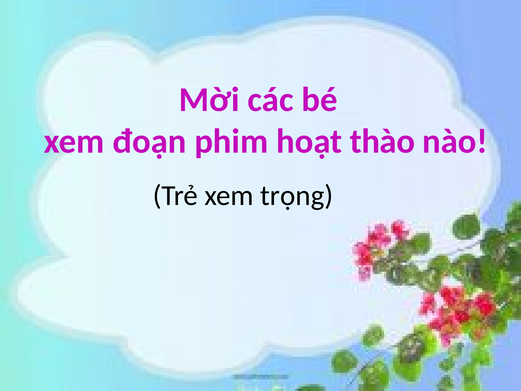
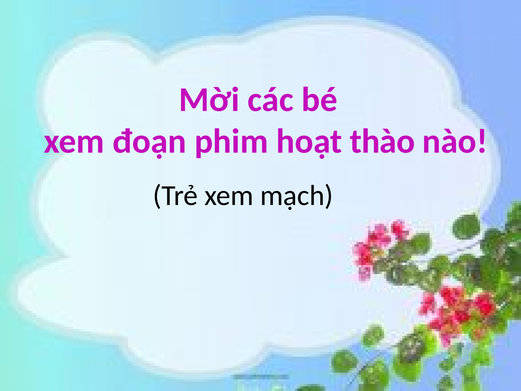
trọng: trọng -> mạch (297, 196)
